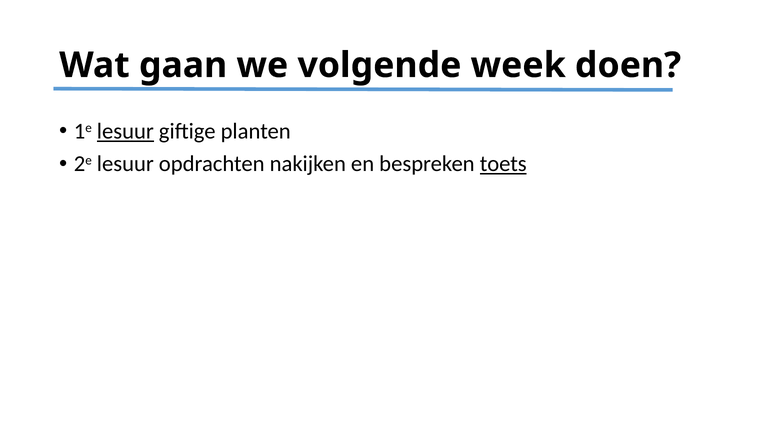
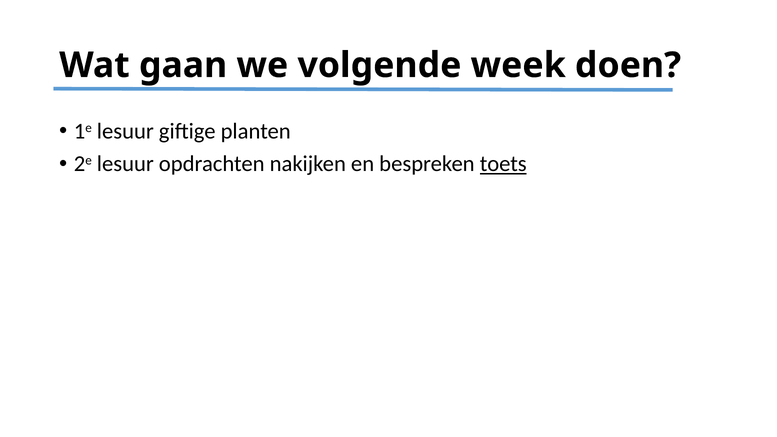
lesuur underline: present -> none (125, 131)
